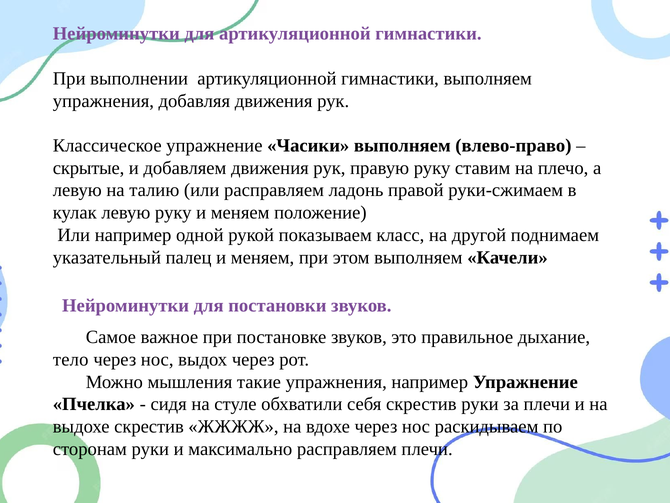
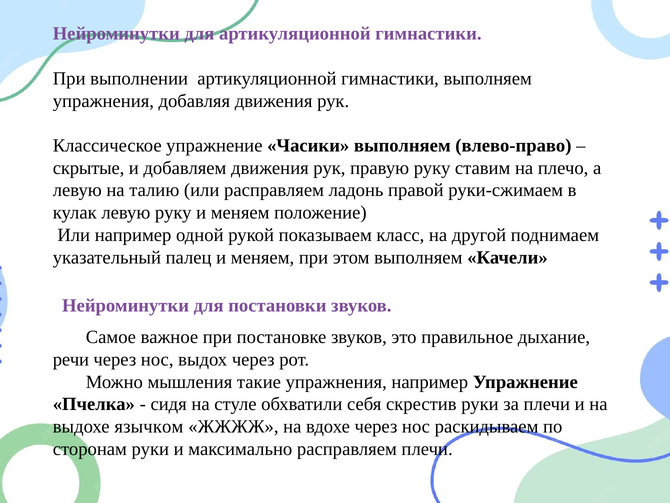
тело: тело -> речи (71, 359)
выдохе скрестив: скрестив -> язычком (149, 426)
